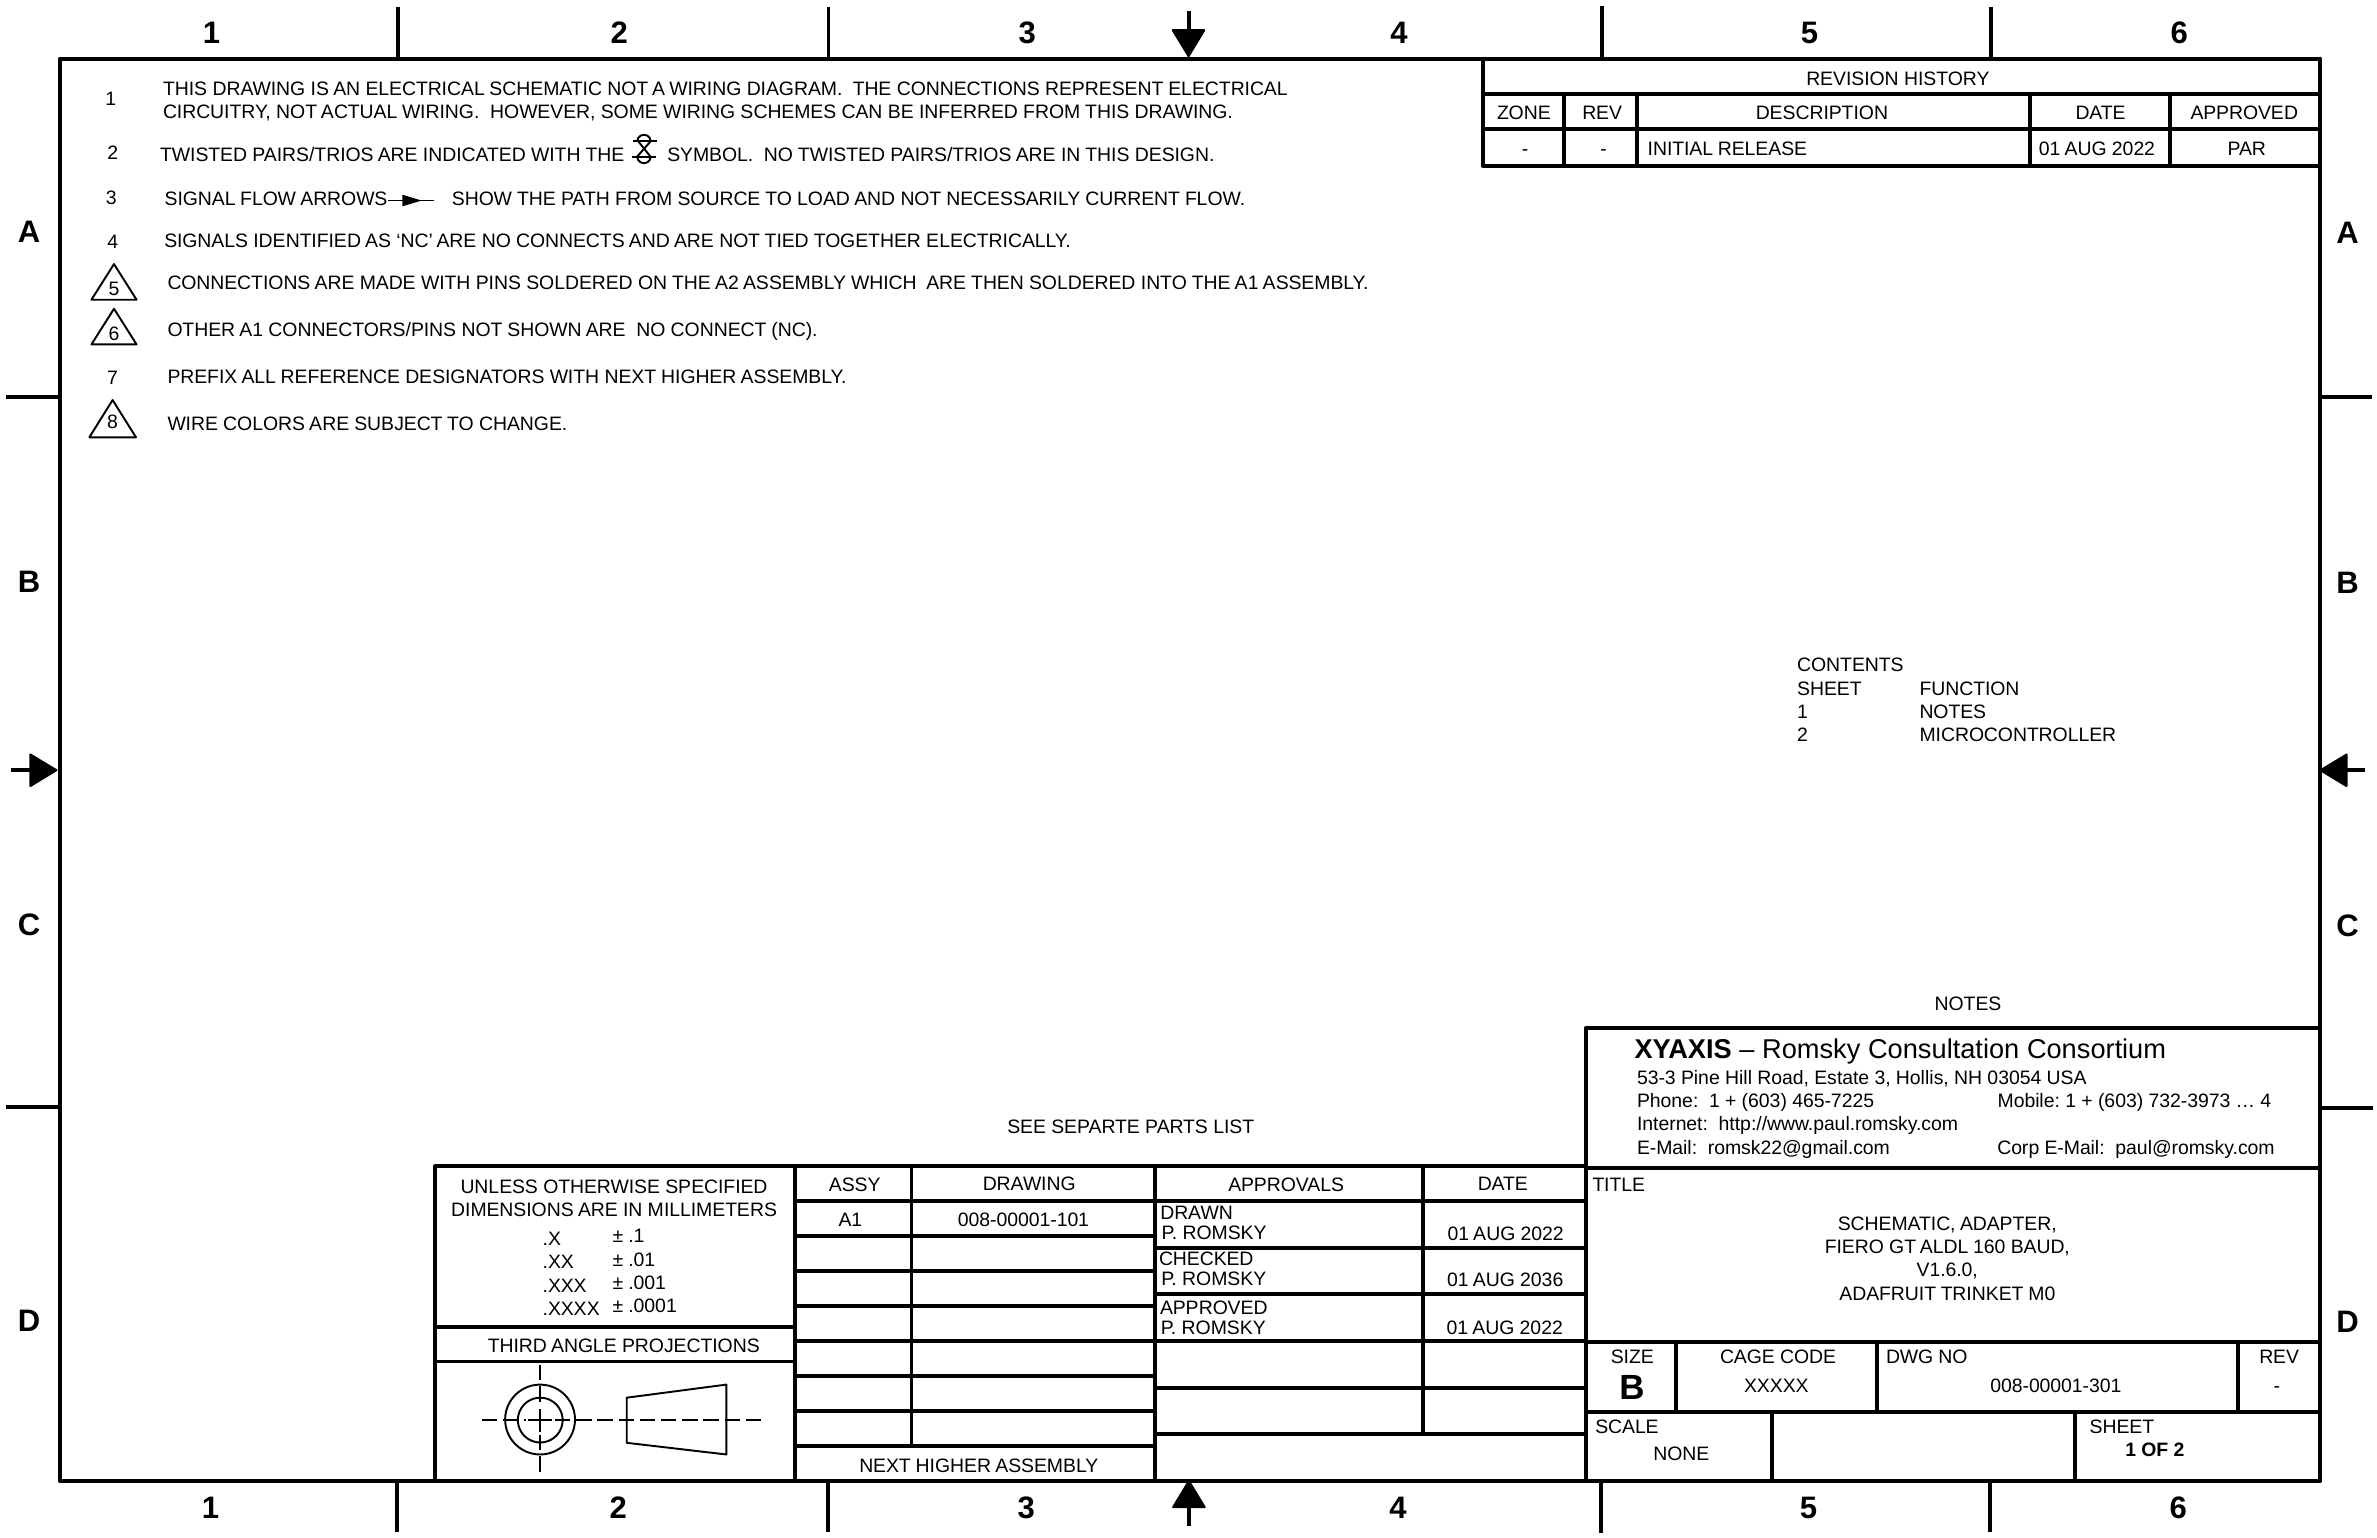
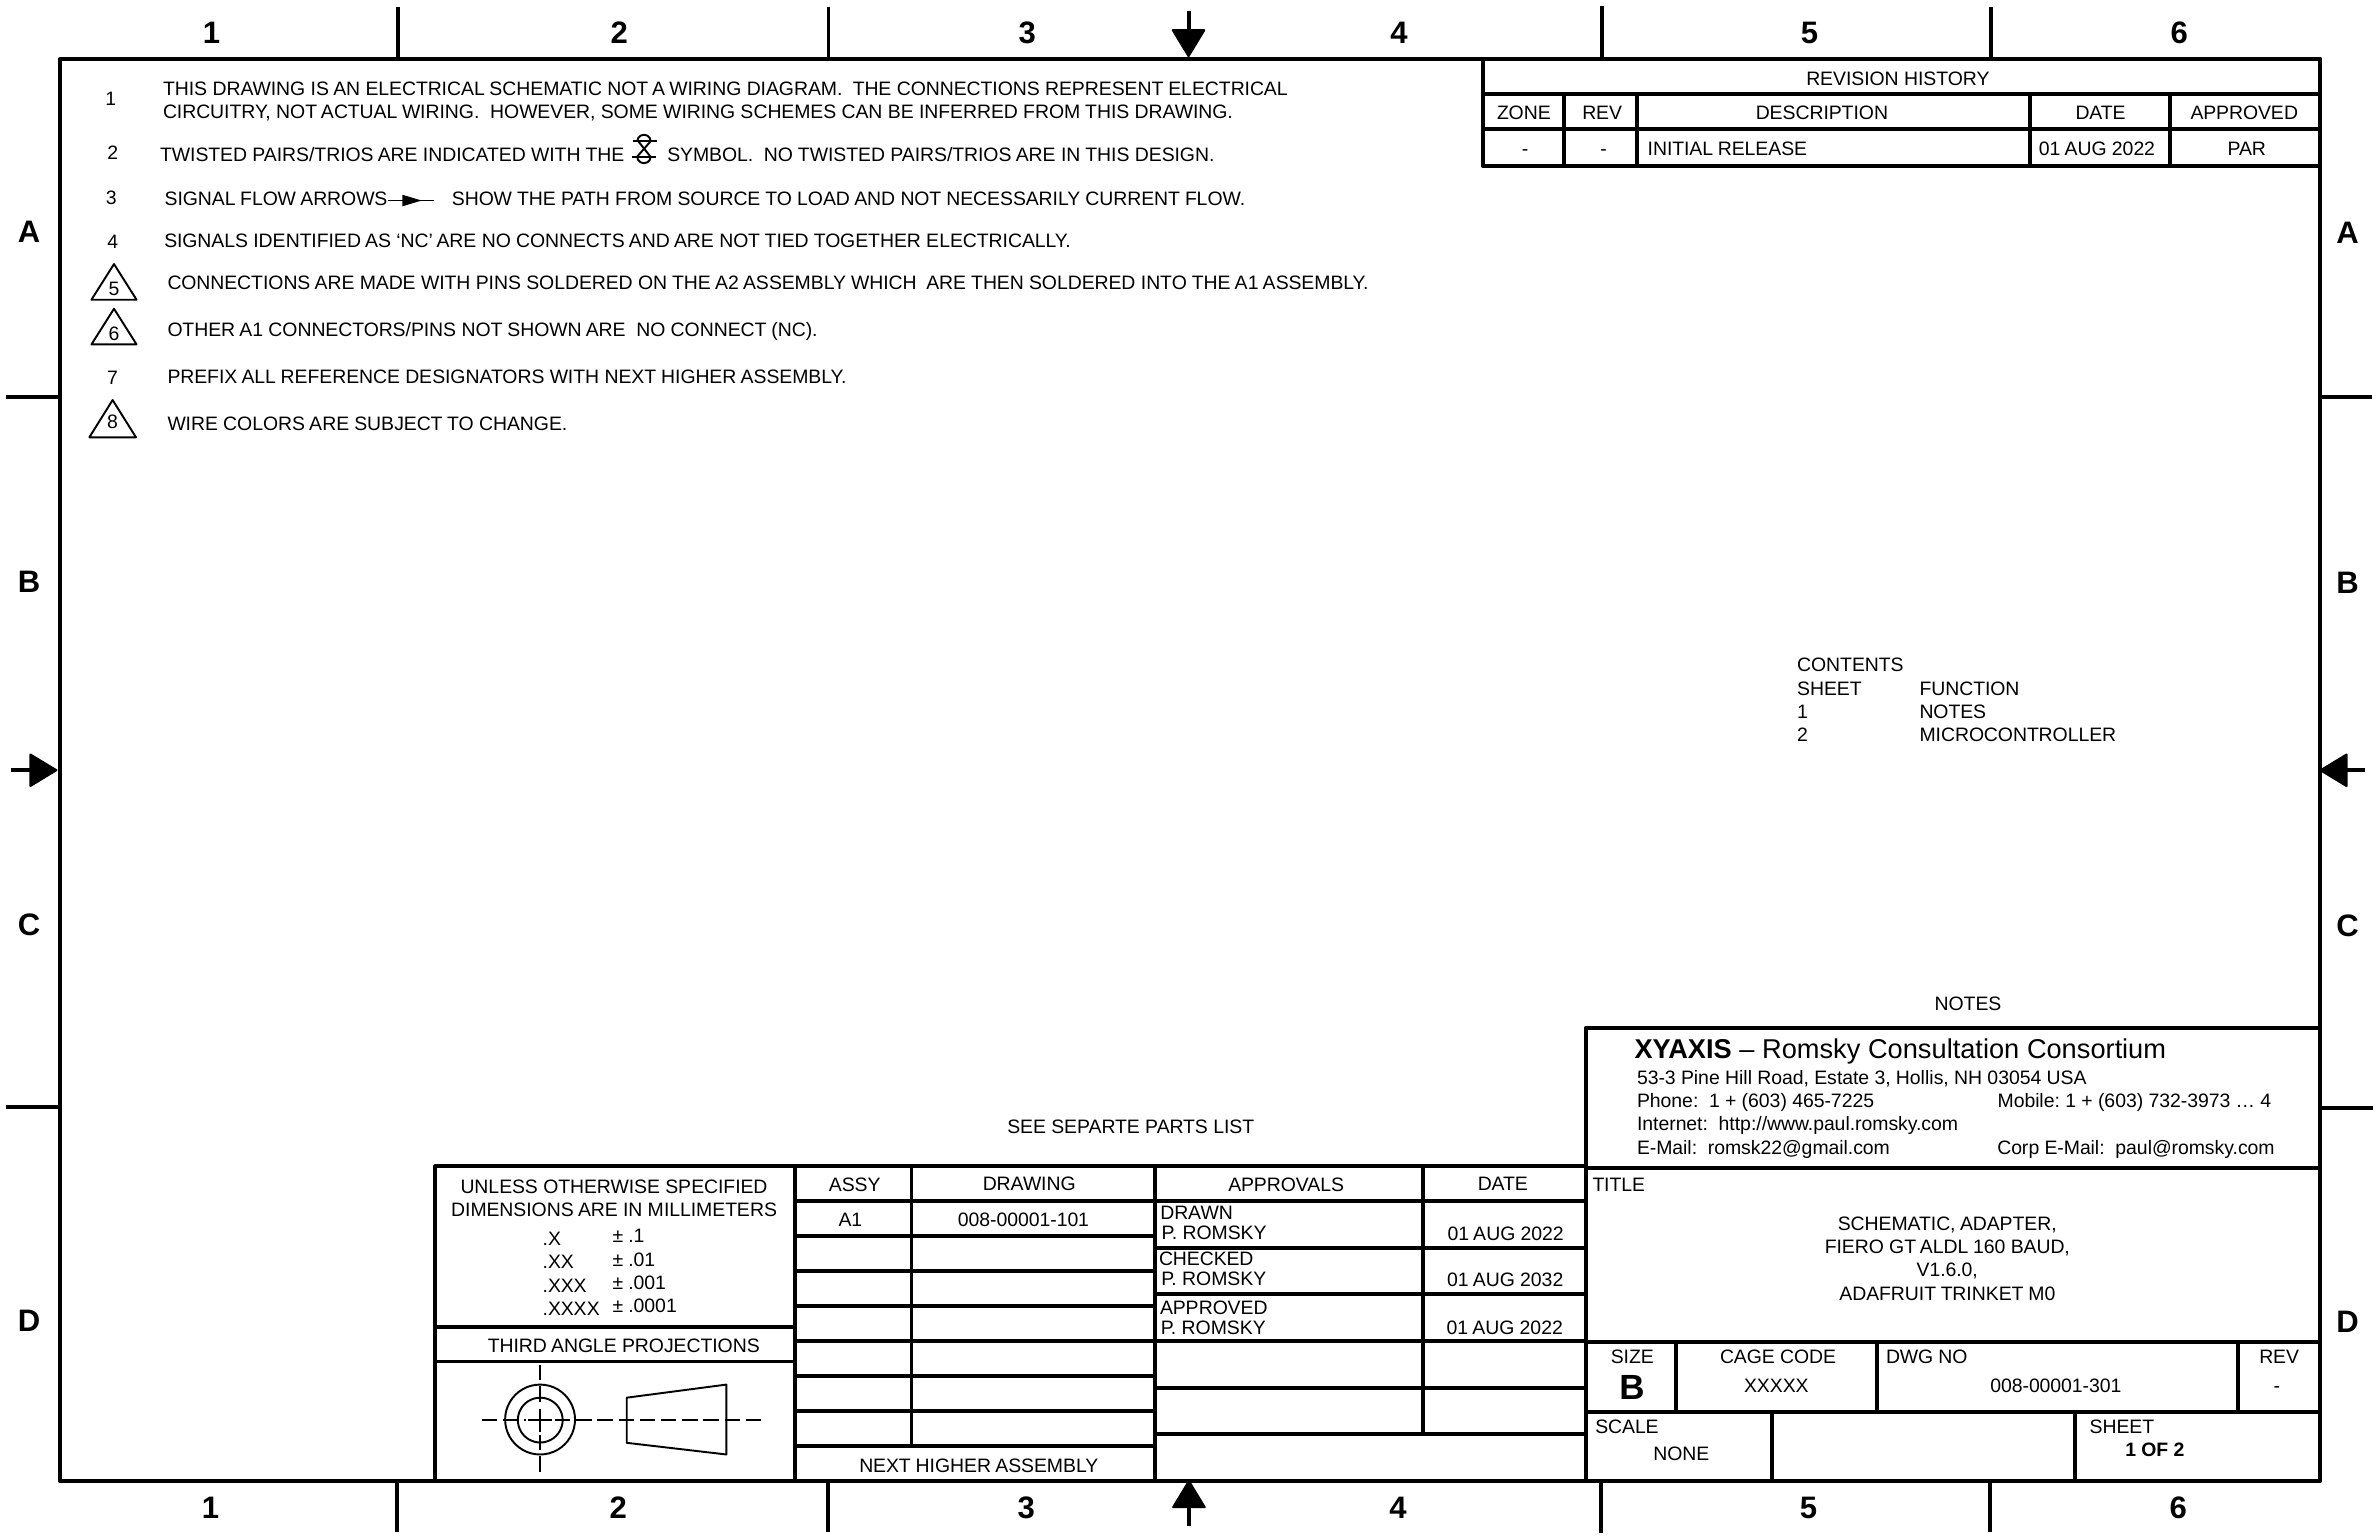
2036: 2036 -> 2032 (1542, 1280)
